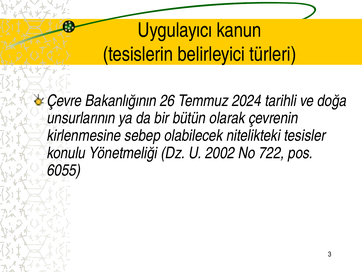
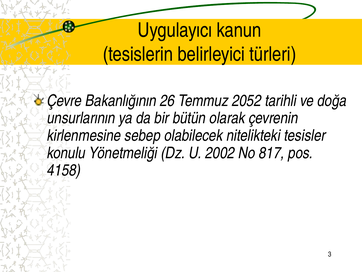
2024: 2024 -> 2052 (247, 101)
722: 722 -> 817 (272, 153)
6055: 6055 -> 4158 (64, 170)
